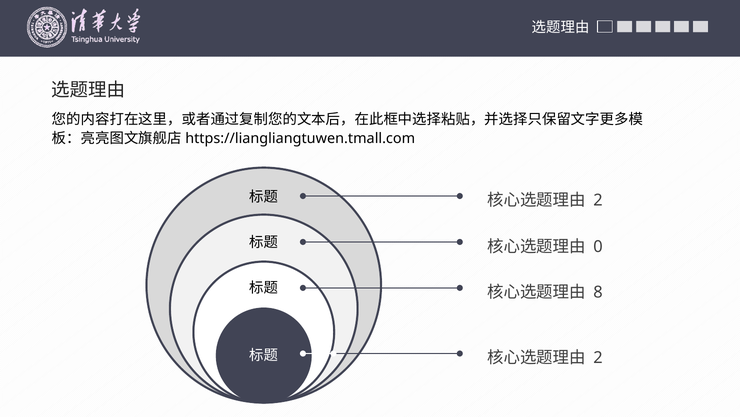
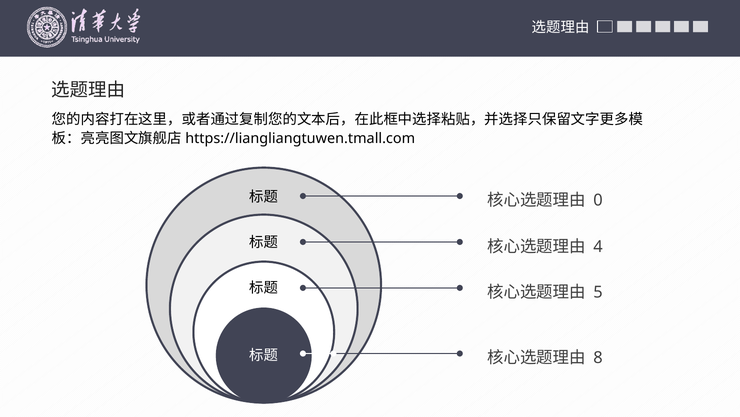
2: 2 -> 0 (598, 200)
0: 0 -> 4 (598, 246)
8: 8 -> 5 (598, 292)
2: 2 -> 8 (598, 357)
